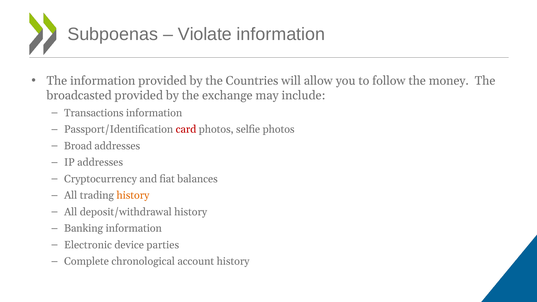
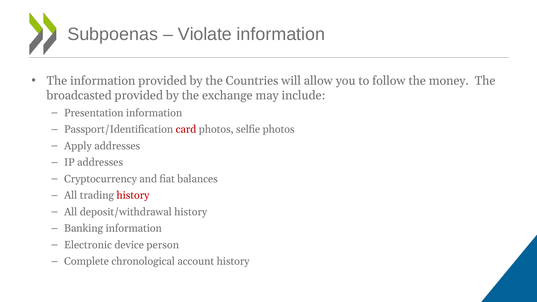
Transactions: Transactions -> Presentation (94, 113)
Broad: Broad -> Apply (78, 146)
history colour: orange -> red (133, 195)
parties: parties -> person (163, 245)
